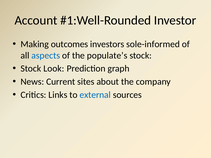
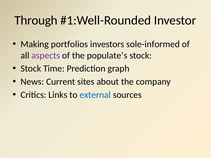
Account: Account -> Through (36, 20)
outcomes: outcomes -> portfolios (69, 44)
aspects colour: blue -> purple (46, 56)
Look: Look -> Time (54, 69)
